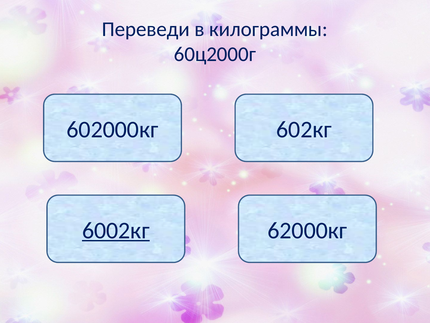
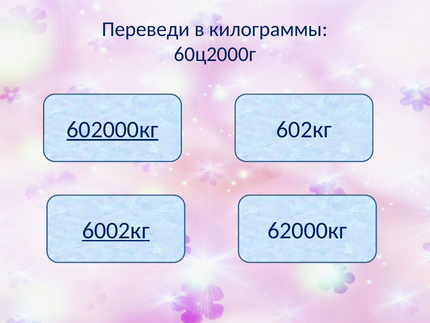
602000кг underline: none -> present (112, 129)
